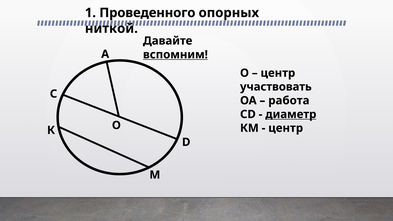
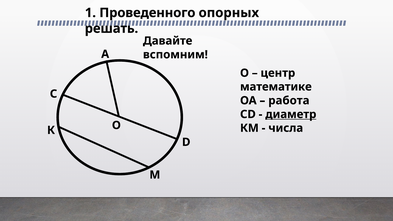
ниткой: ниткой -> решать (111, 29)
вспомним underline: present -> none (175, 55)
участвовать: участвовать -> математике (276, 87)
центр: центр -> числа (286, 128)
